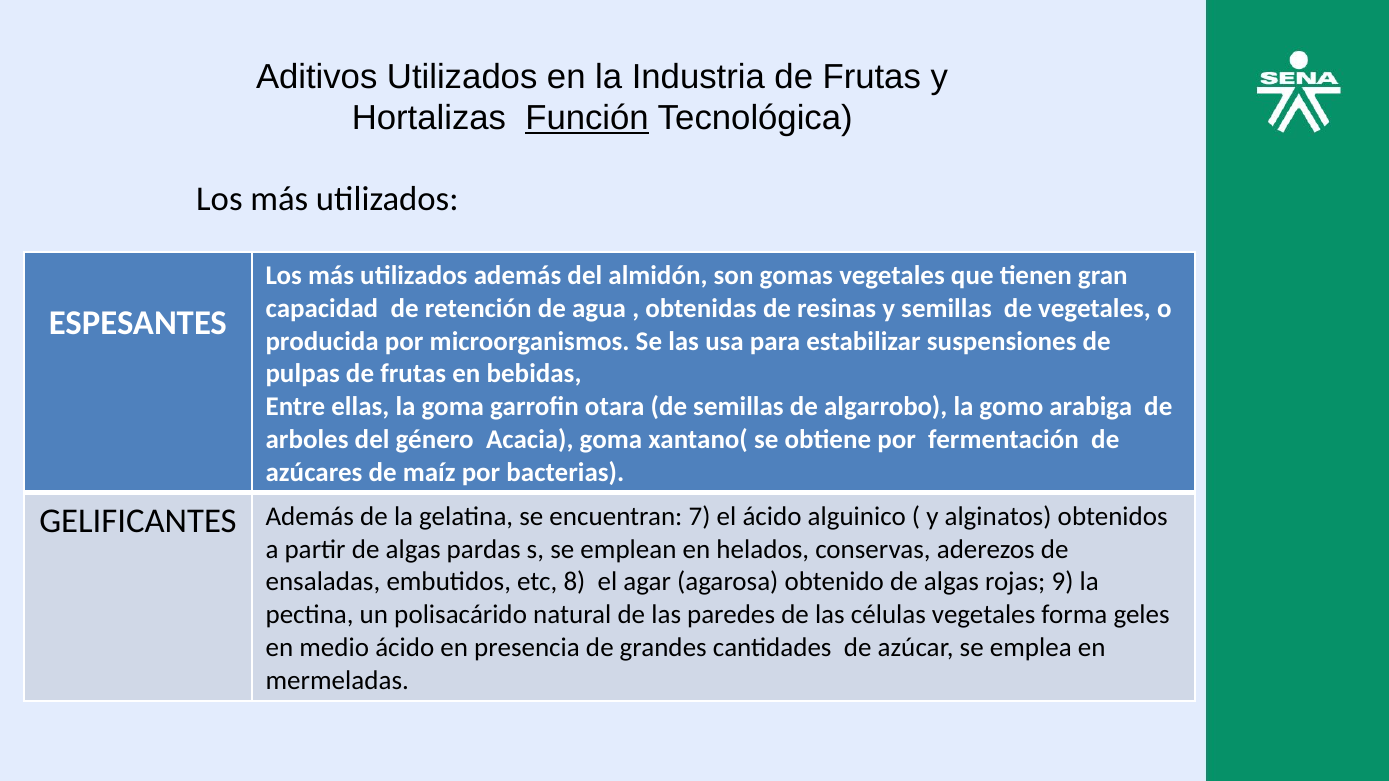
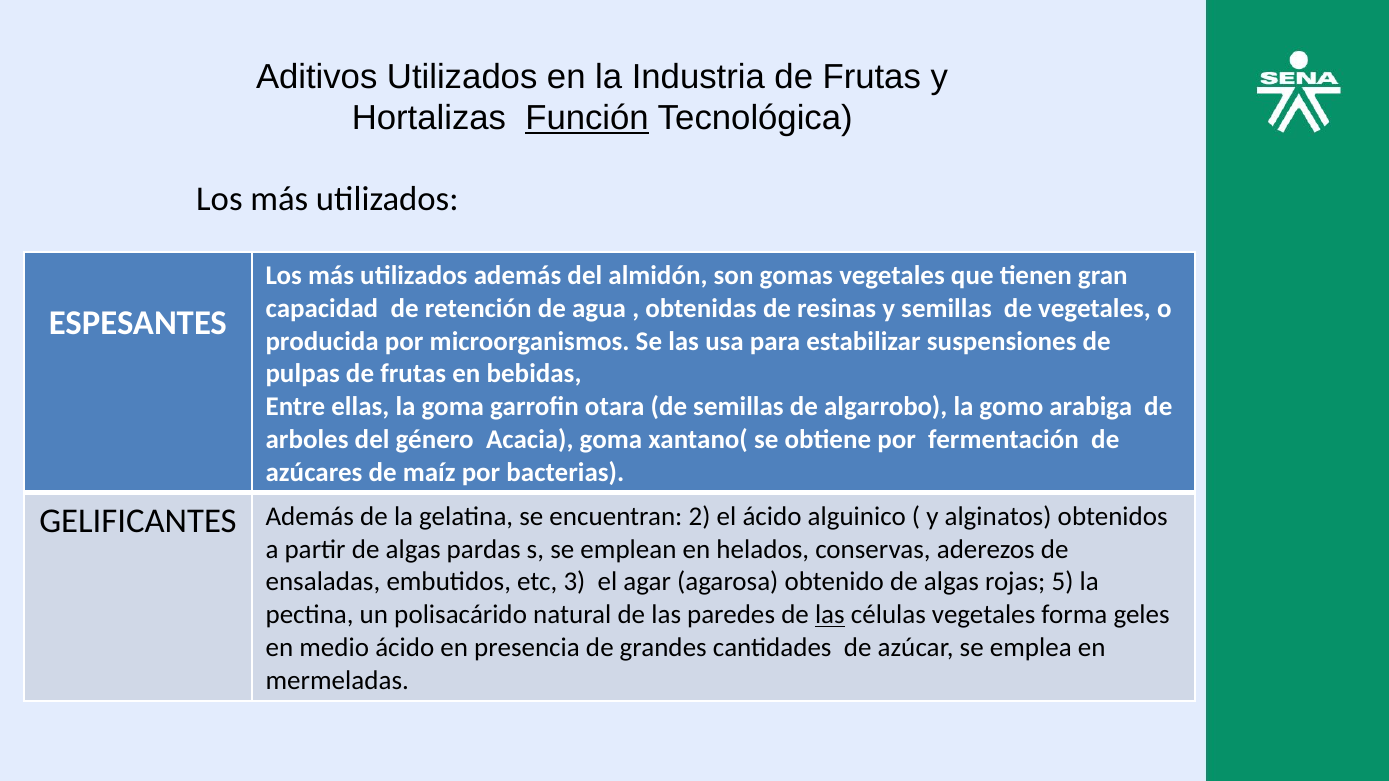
7: 7 -> 2 (700, 517)
8: 8 -> 3 (574, 582)
9: 9 -> 5 (1063, 582)
las underline: none -> present (830, 615)
